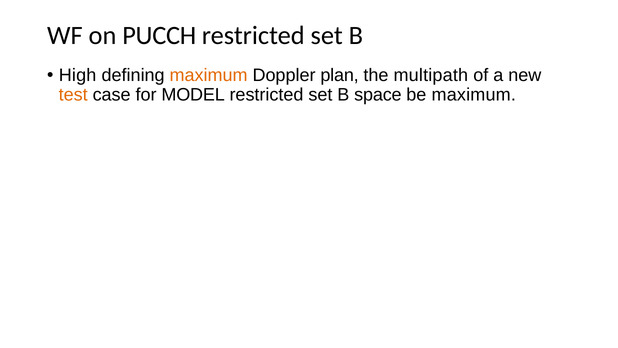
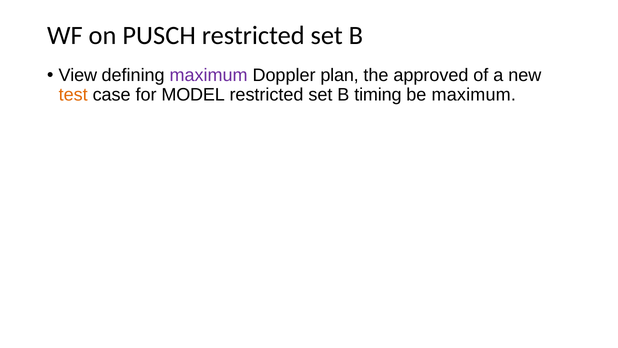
PUCCH: PUCCH -> PUSCH (159, 35)
High: High -> View (78, 75)
maximum colour: orange -> purple (209, 75)
multipath: multipath -> approved (431, 75)
space: space -> timing (378, 95)
